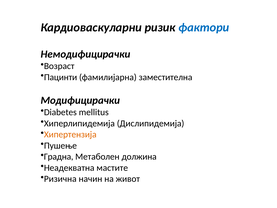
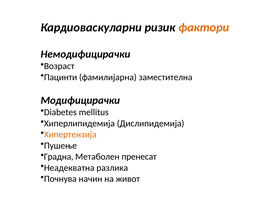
фактори colour: blue -> orange (204, 27)
должина: должина -> пренесат (139, 157)
мастите: мастите -> разлика (112, 168)
Ризична: Ризична -> Почнува (60, 179)
